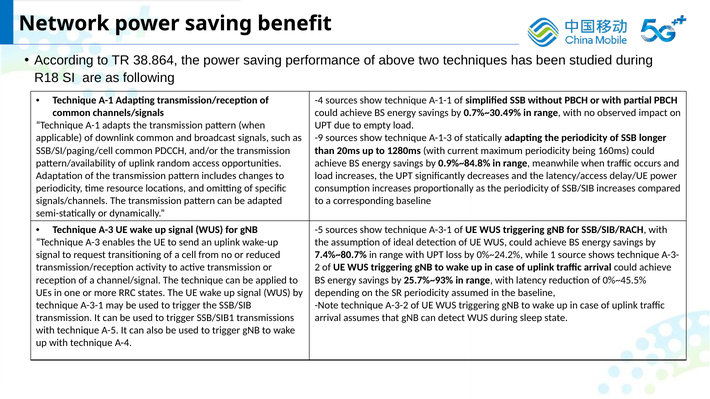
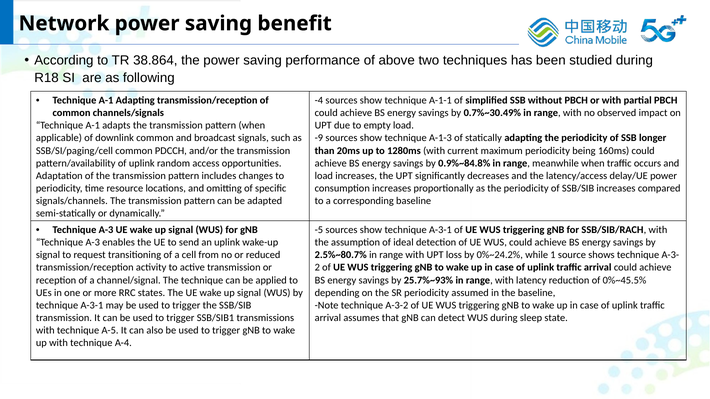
7.4%~80.7%: 7.4%~80.7% -> 2.5%~80.7% (341, 255)
